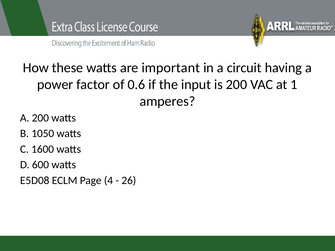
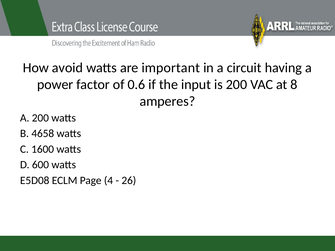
these: these -> avoid (67, 68)
1: 1 -> 8 (294, 85)
1050: 1050 -> 4658 (43, 134)
